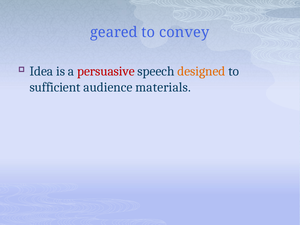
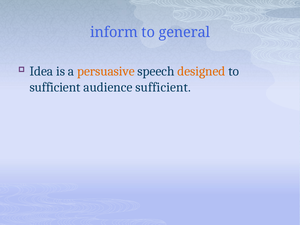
geared: geared -> inform (114, 32)
convey: convey -> general (184, 32)
persuasive colour: red -> orange (106, 71)
audience materials: materials -> sufficient (163, 87)
